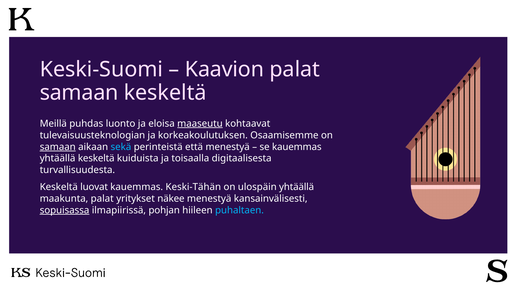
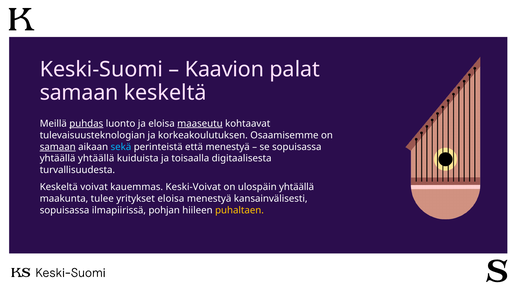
puhdas underline: none -> present (86, 124)
se kauemmas: kauemmas -> sopuisassa (297, 147)
yhtäällä keskeltä: keskeltä -> yhtäällä (96, 159)
luovat: luovat -> voivat (94, 187)
Keski-Tähän: Keski-Tähän -> Keski-Voivat (193, 187)
maakunta palat: palat -> tulee (102, 199)
yritykset näkee: näkee -> eloisa (171, 199)
sopuisassa underline: present -> none (65, 210)
puhaltaen colour: light blue -> yellow (240, 210)
